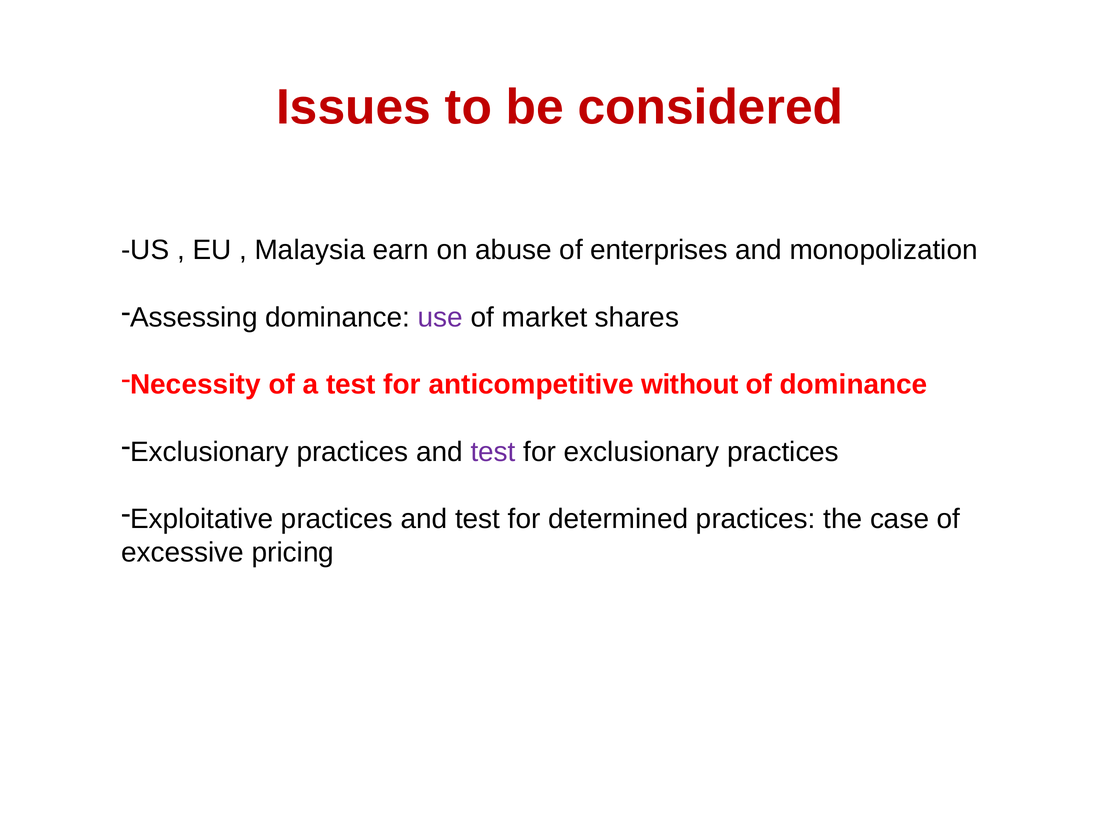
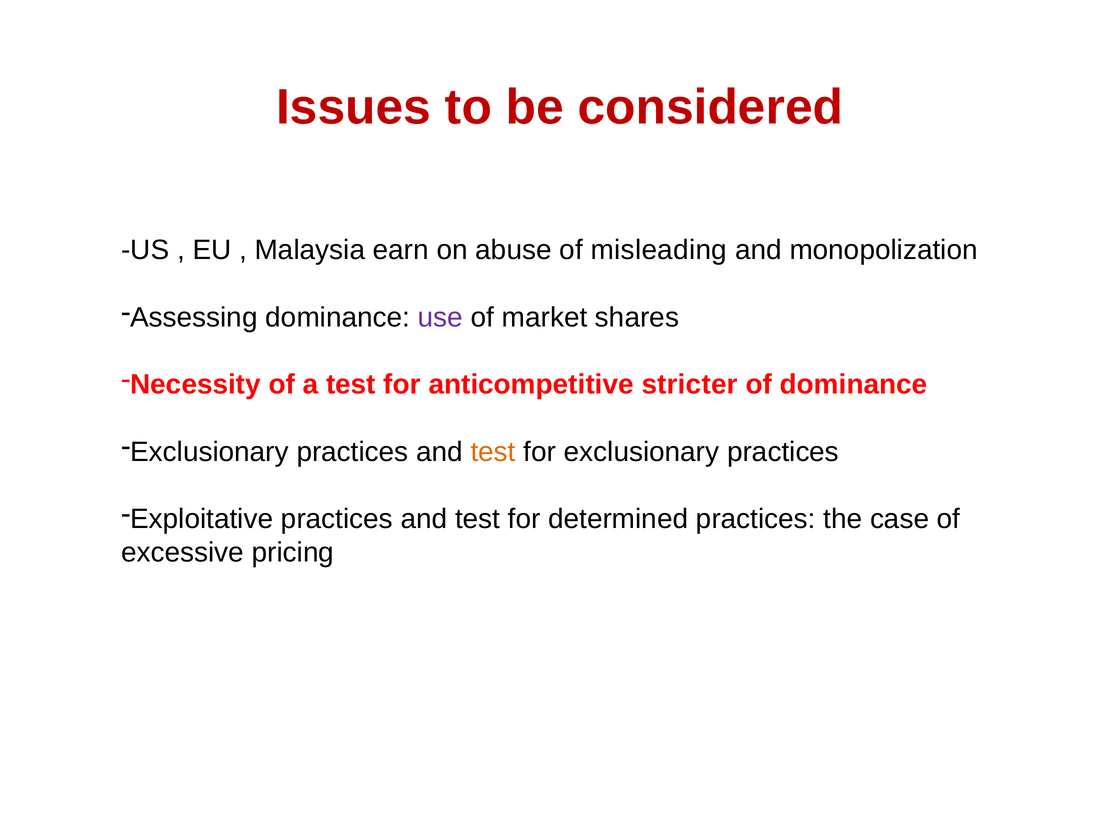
enterprises: enterprises -> misleading (659, 250)
without: without -> stricter (690, 385)
test colour: purple -> orange (493, 452)
